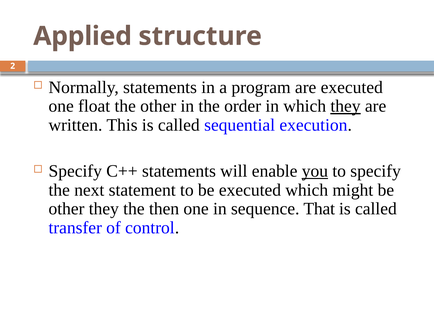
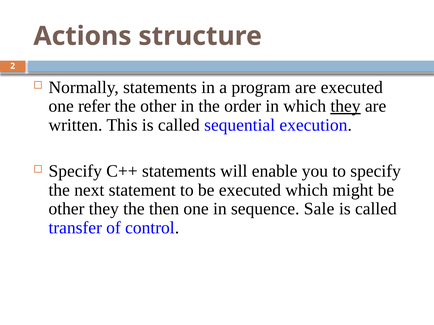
Applied: Applied -> Actions (82, 36)
float: float -> refer (94, 106)
you underline: present -> none (315, 171)
That: That -> Sale (319, 209)
